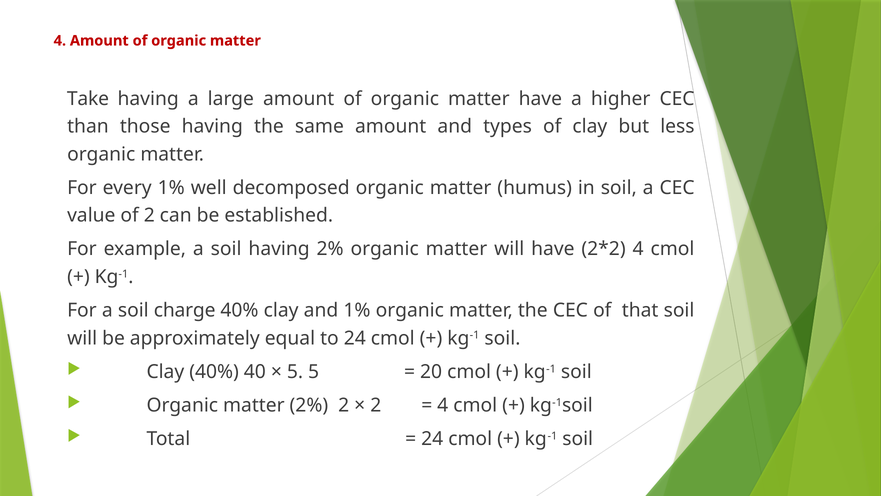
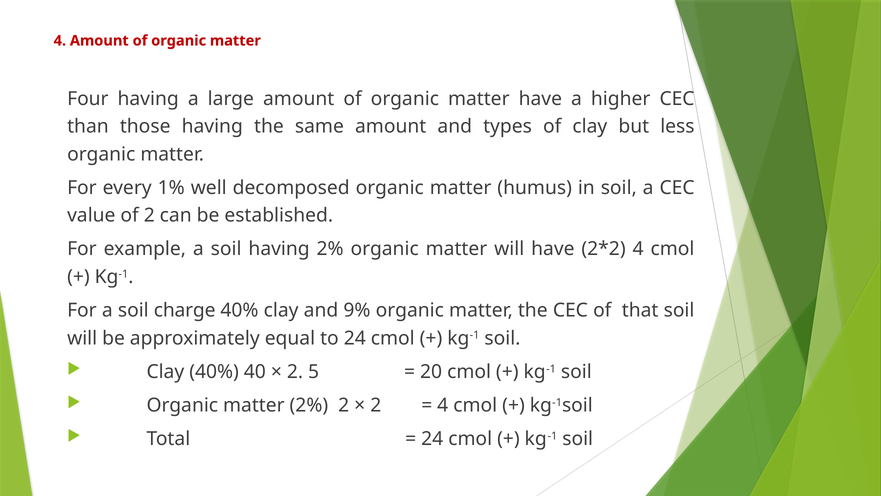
Take: Take -> Four (88, 99)
and 1%: 1% -> 9% (357, 310)
5: 5 -> 2 (295, 372)
